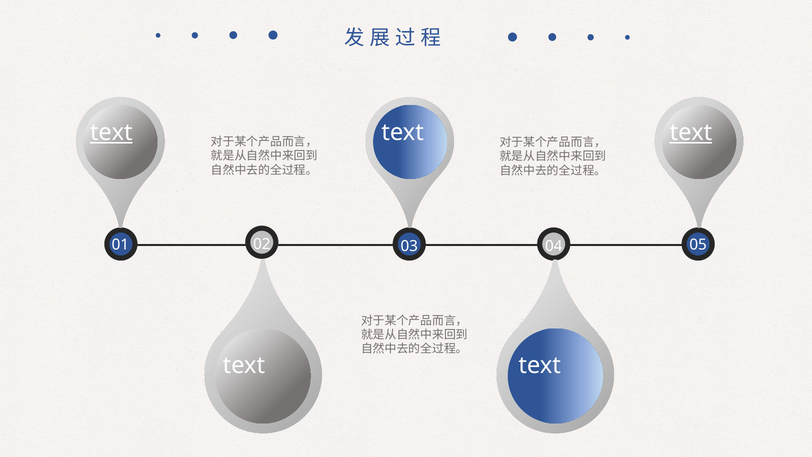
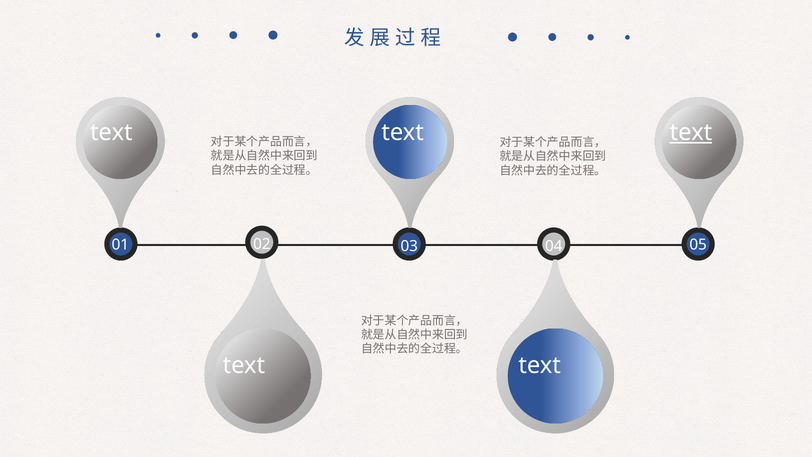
text underline: present -> none (111, 132)
